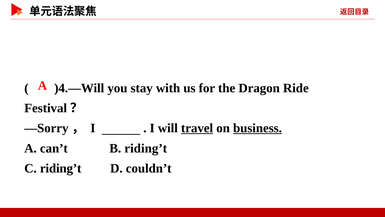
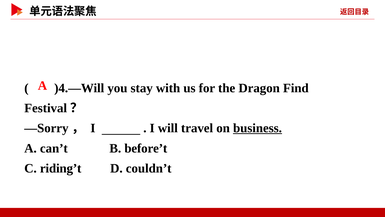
Ride: Ride -> Find (296, 88)
travel underline: present -> none (197, 128)
B riding’t: riding’t -> before’t (146, 148)
